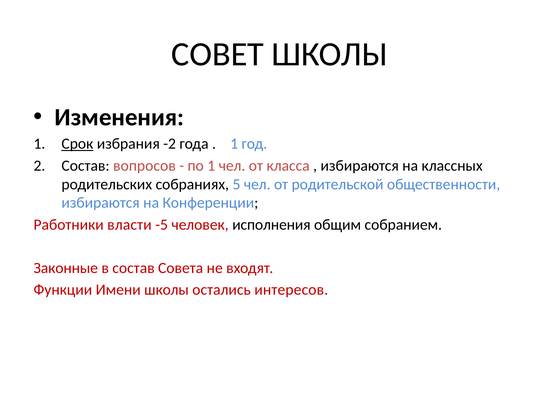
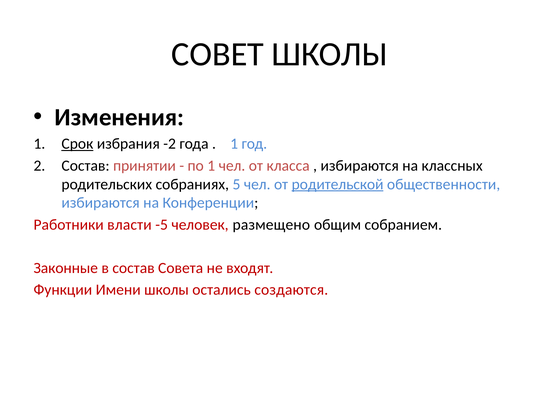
вопросов: вопросов -> принятии (144, 166)
родительской underline: none -> present (338, 184)
исполнения: исполнения -> размещено (271, 225)
интересов: интересов -> создаются (291, 290)
